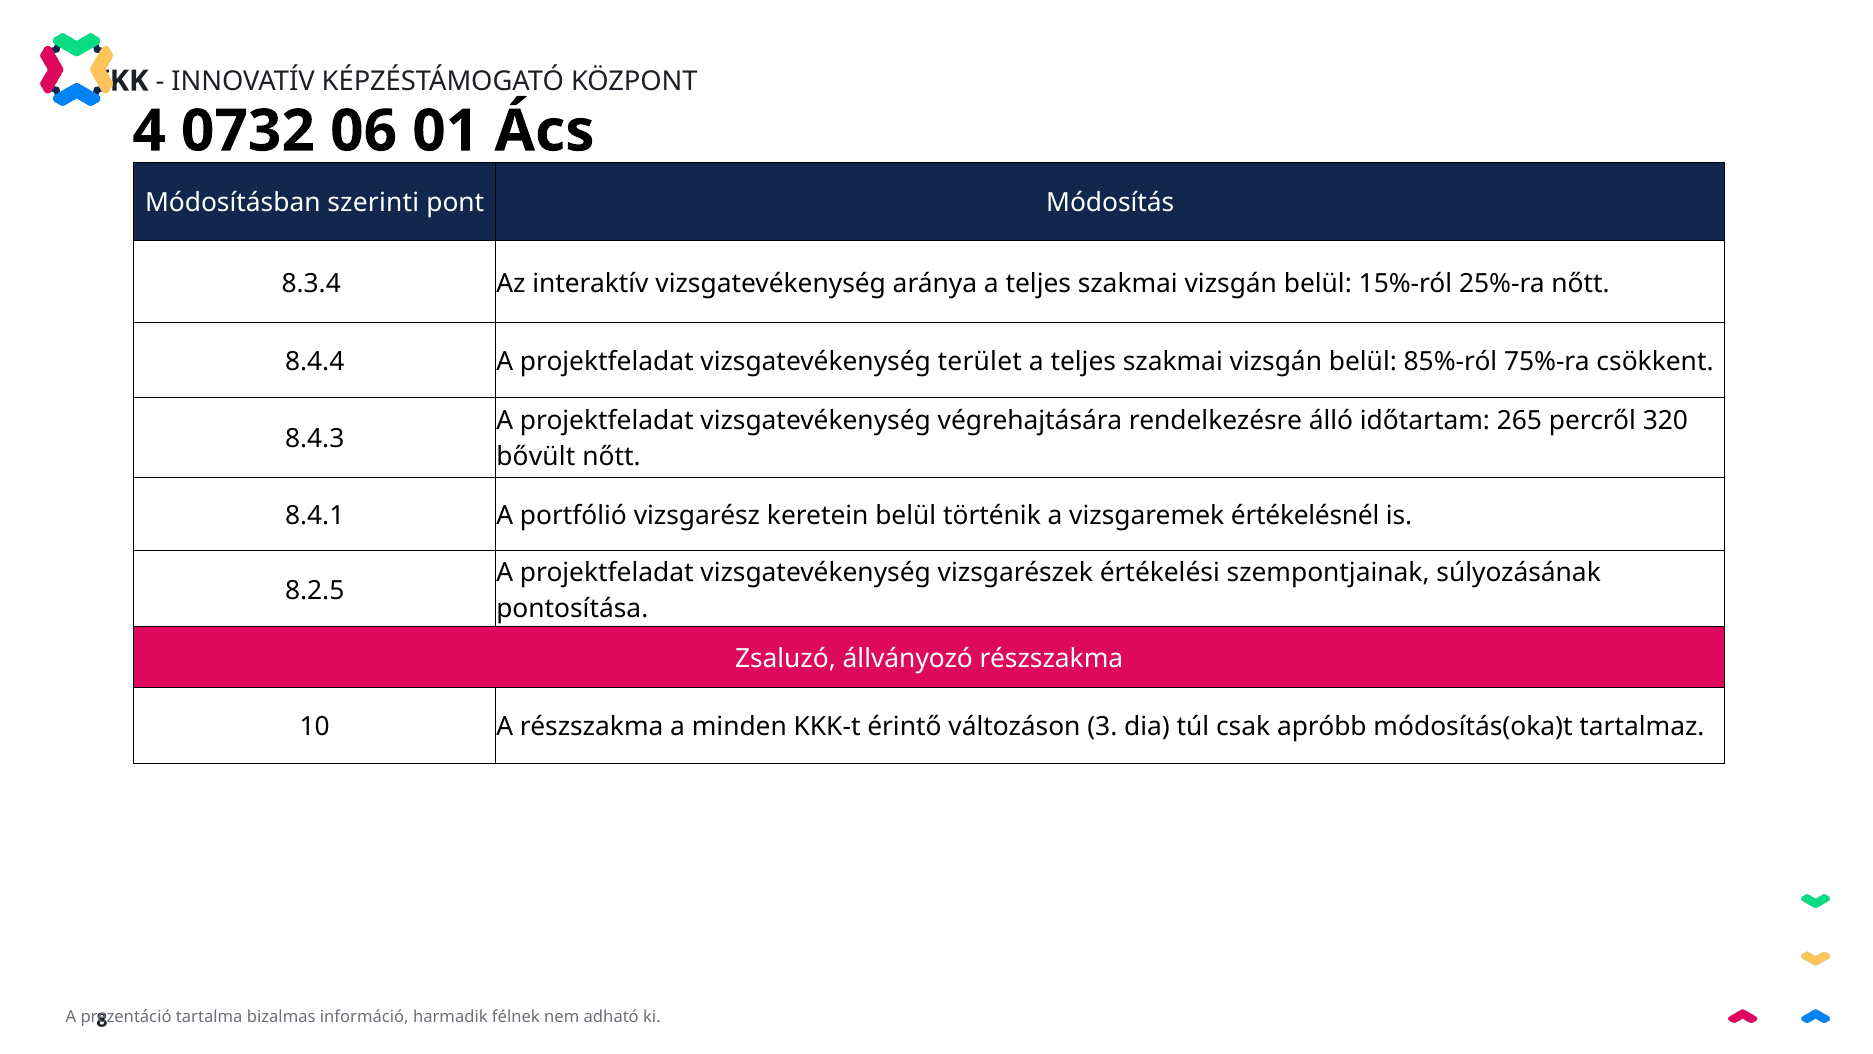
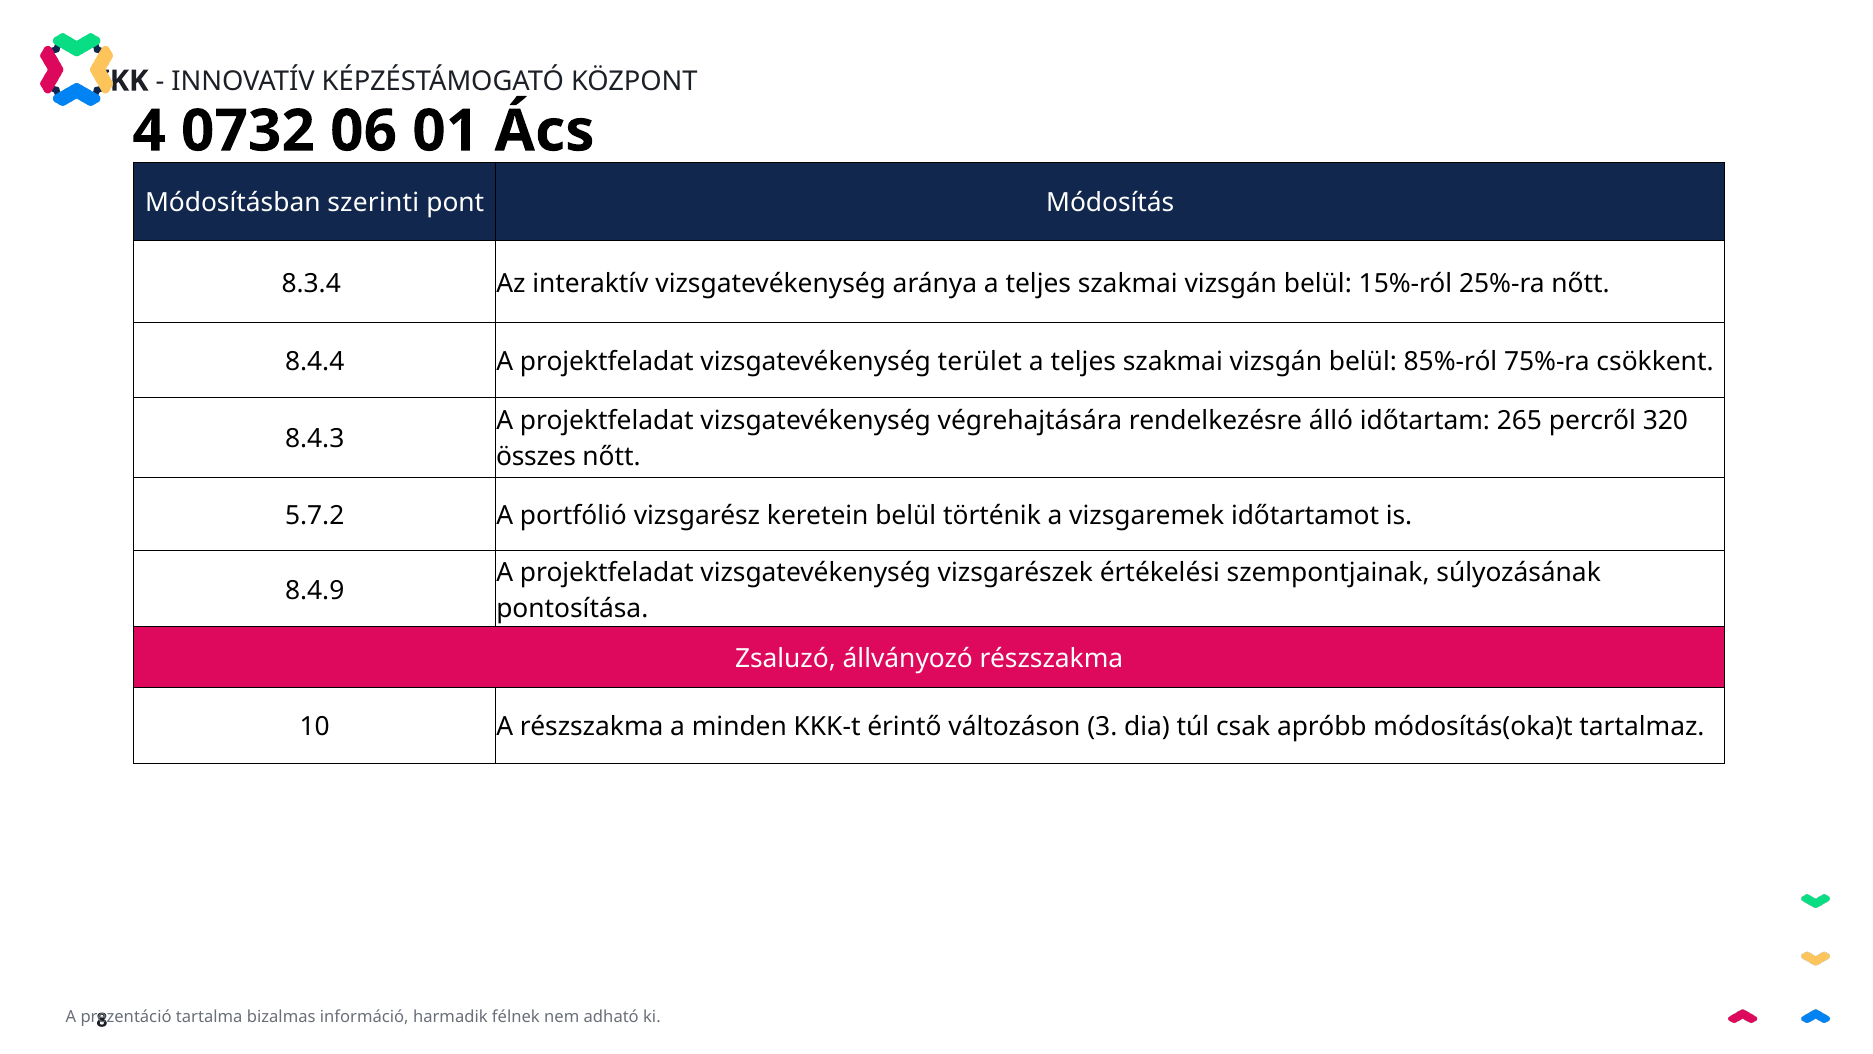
bővült: bővült -> összes (536, 457)
8.4.1: 8.4.1 -> 5.7.2 (315, 515)
értékelésnél: értékelésnél -> időtartamot (1305, 515)
8.2.5: 8.2.5 -> 8.4.9 (315, 590)
